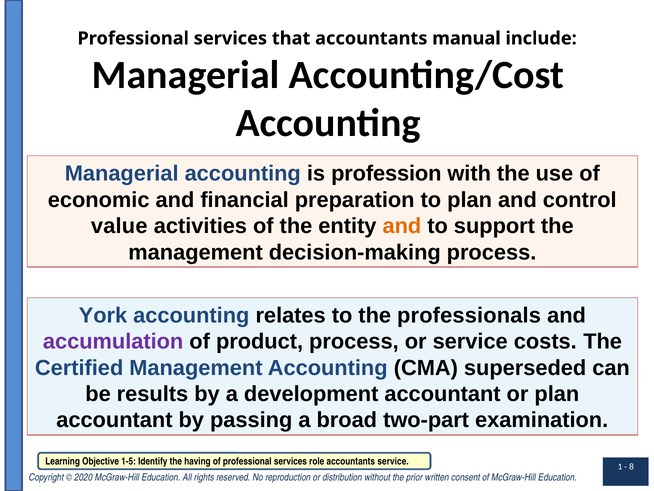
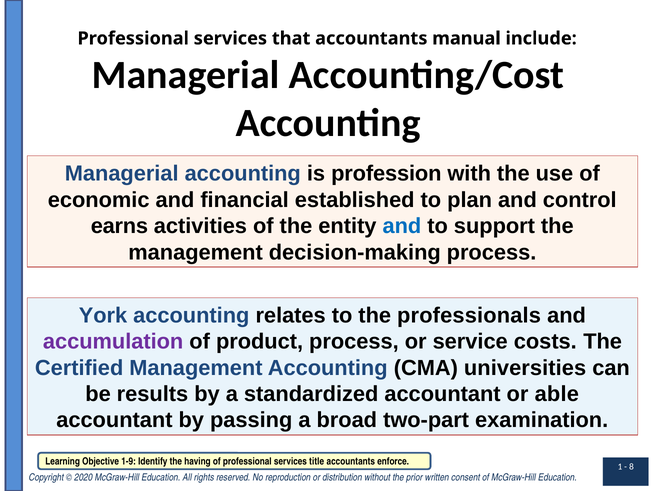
preparation: preparation -> established (355, 200)
value: value -> earns (119, 226)
and colour: orange -> blue (402, 226)
superseded: superseded -> universities (525, 367)
development: development -> standardized (311, 394)
or plan: plan -> able (557, 394)
1-5: 1-5 -> 1-9 (129, 461)
role: role -> title (317, 461)
accountants service: service -> enforce (393, 461)
